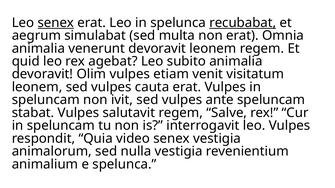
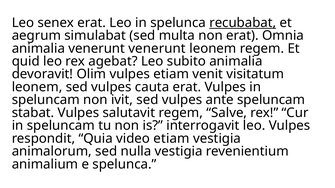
senex underline: present -> none (56, 23)
venerunt devoravit: devoravit -> venerunt (157, 49)
video senex: senex -> etiam (172, 139)
